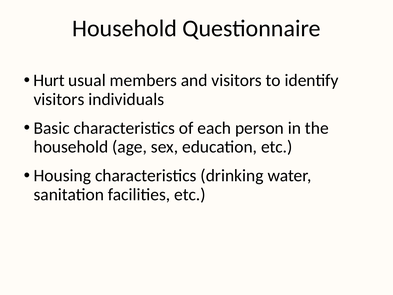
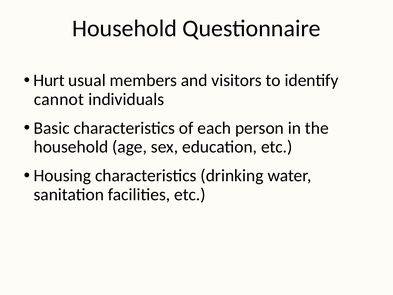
visitors: visitors -> cannot (59, 99)
